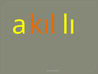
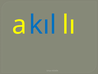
kıl colour: orange -> blue (43, 25)
